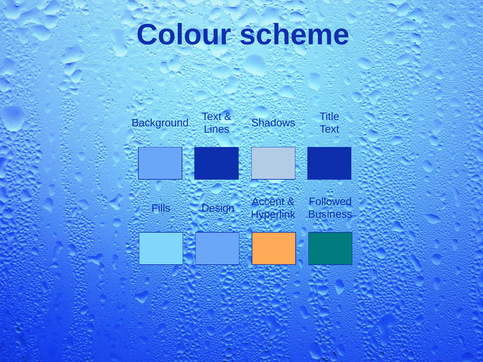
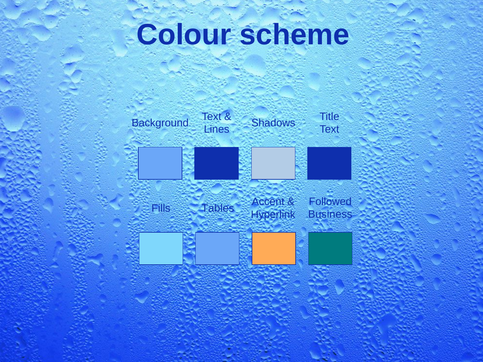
Design: Design -> Tables (218, 208)
